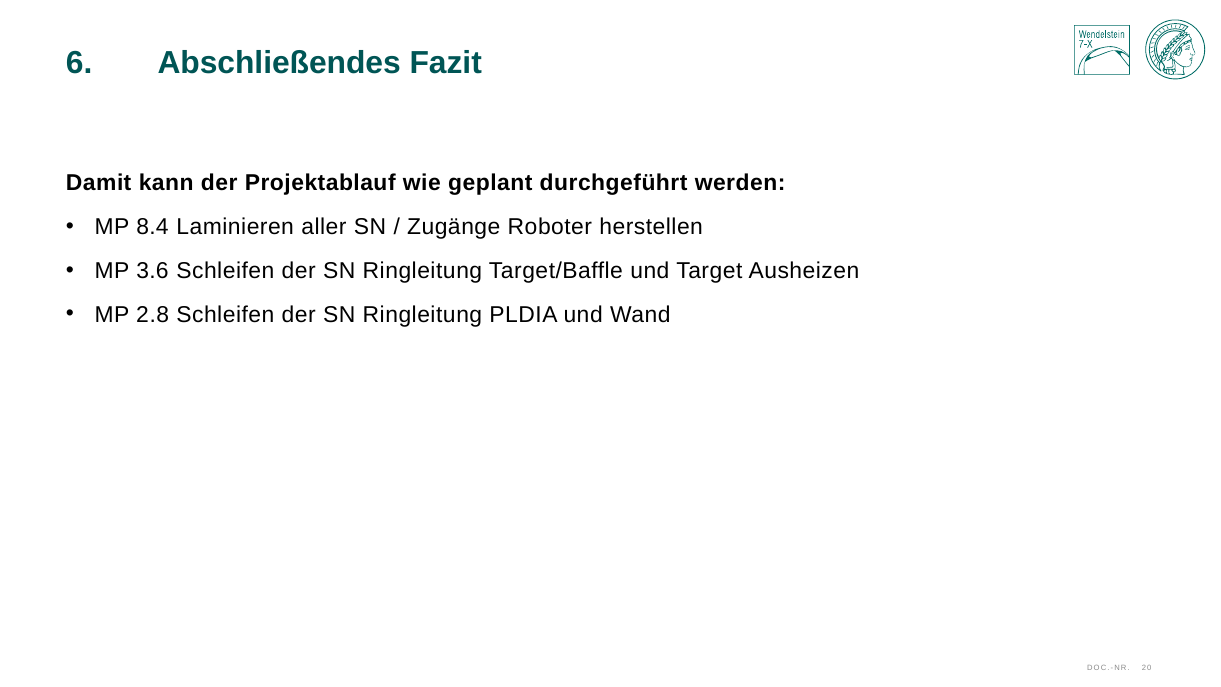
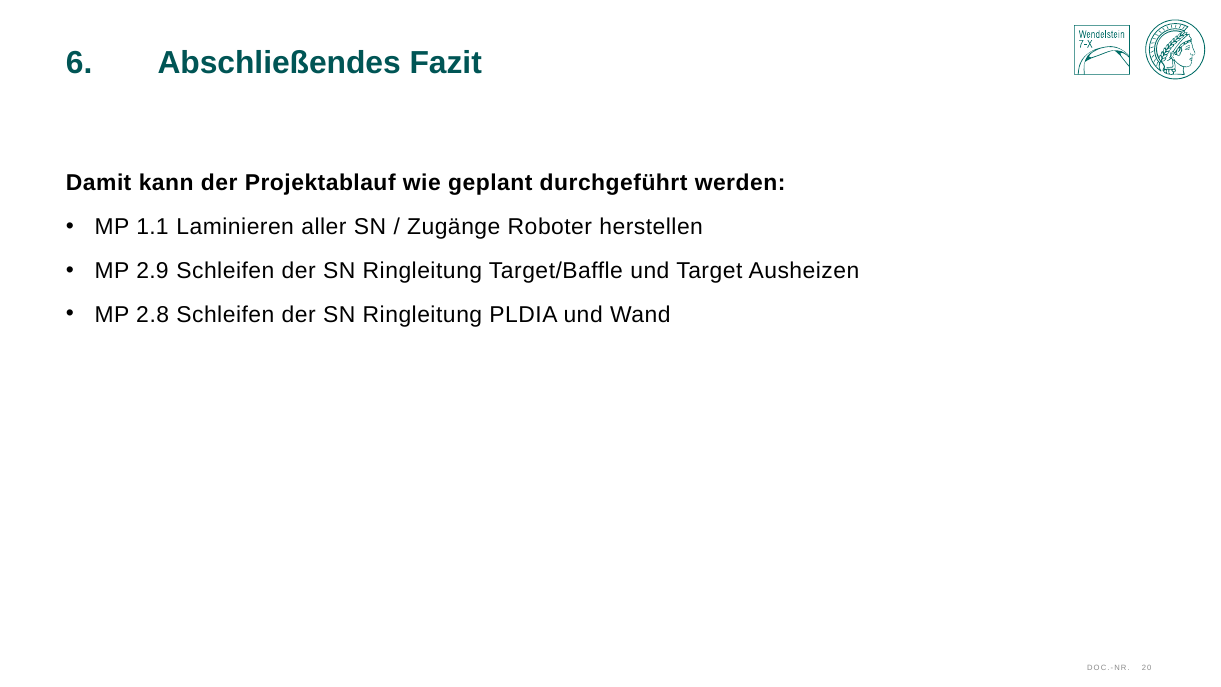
8.4: 8.4 -> 1.1 (153, 227)
3.6: 3.6 -> 2.9 (153, 271)
